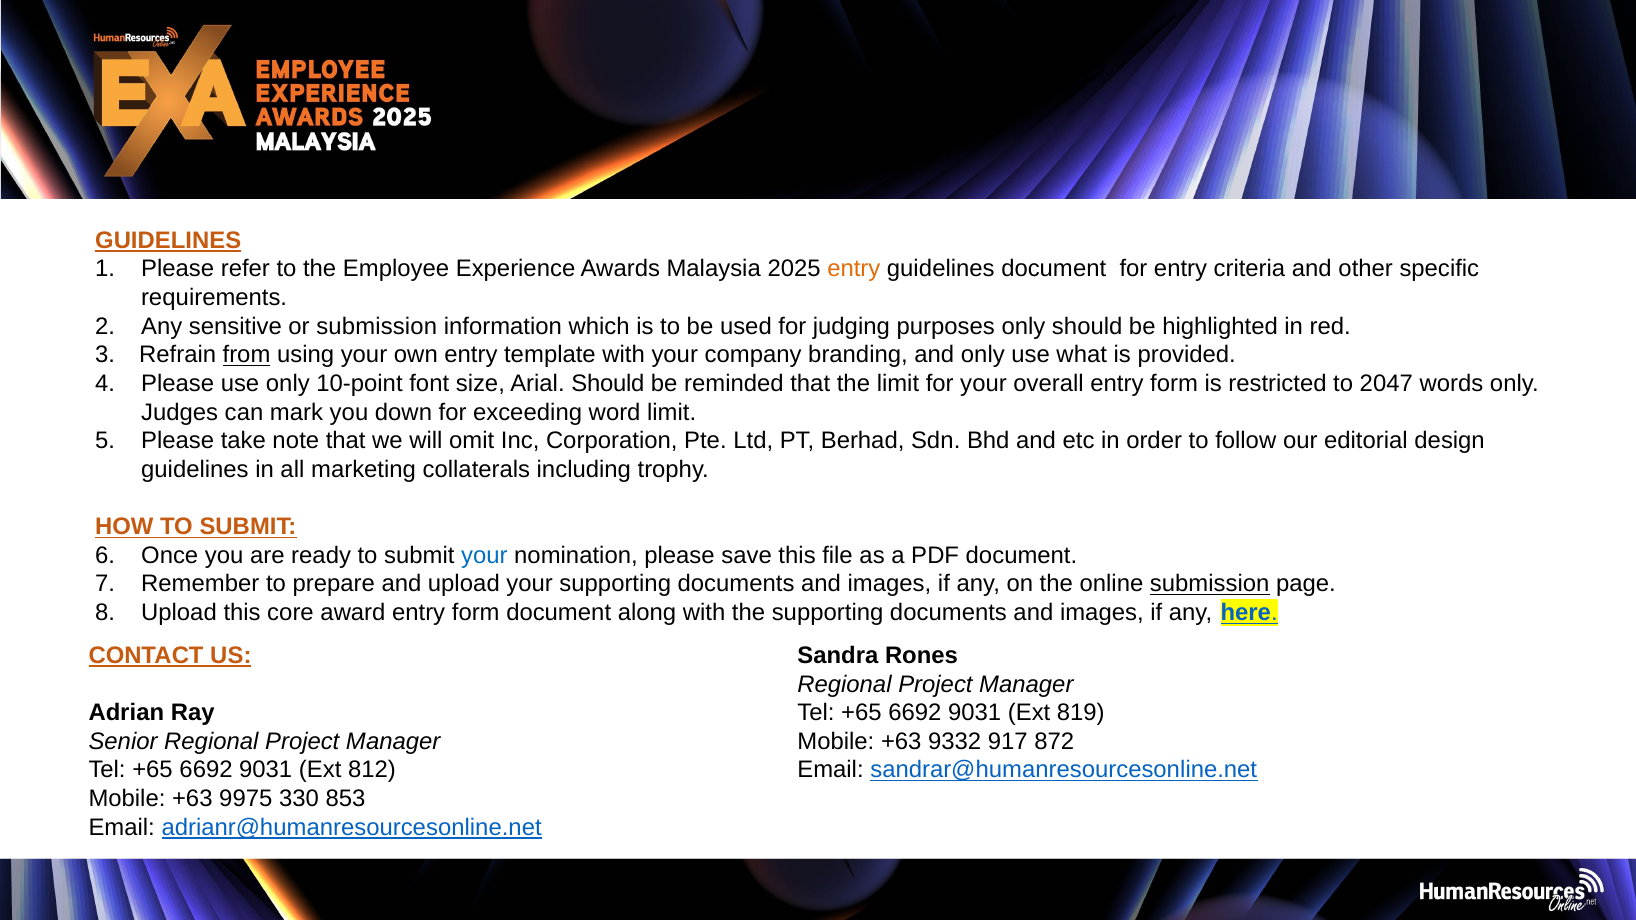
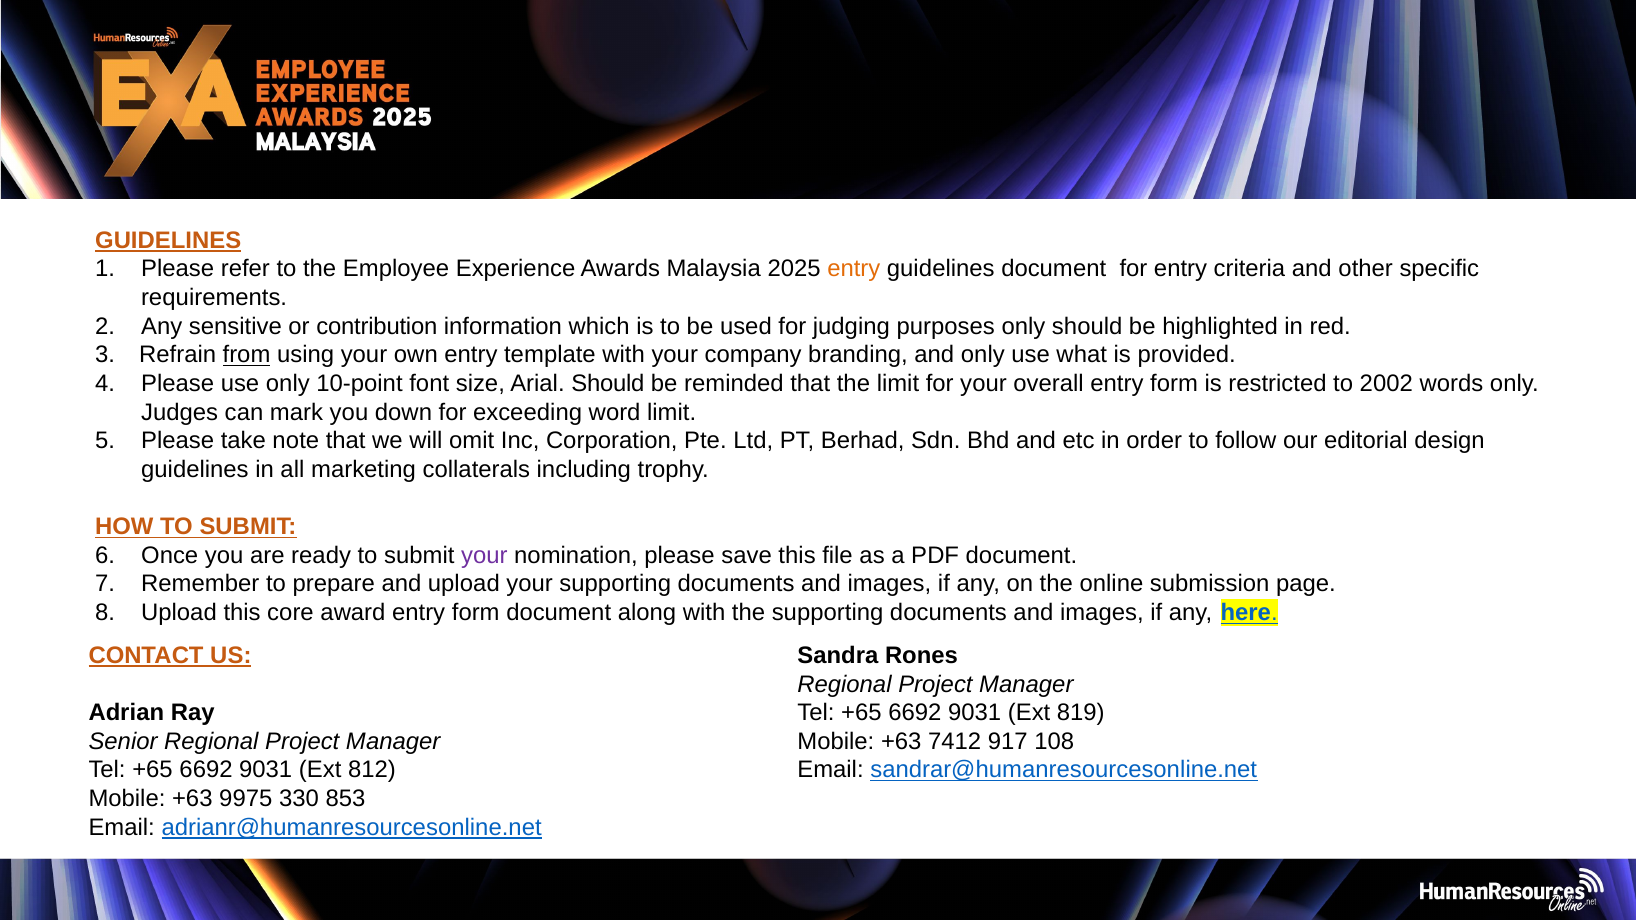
or submission: submission -> contribution (377, 326)
2047: 2047 -> 2002 (1386, 384)
your colour: blue -> purple (484, 556)
submission underline: present -> none (1210, 584)
9332: 9332 -> 7412 (955, 742)
872: 872 -> 108 (1054, 742)
